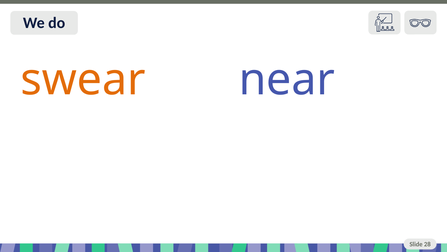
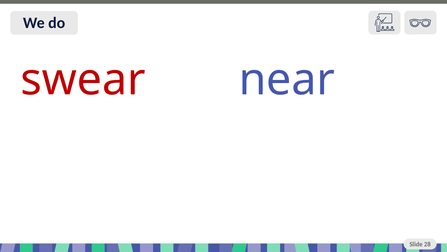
swear colour: orange -> red (83, 79)
